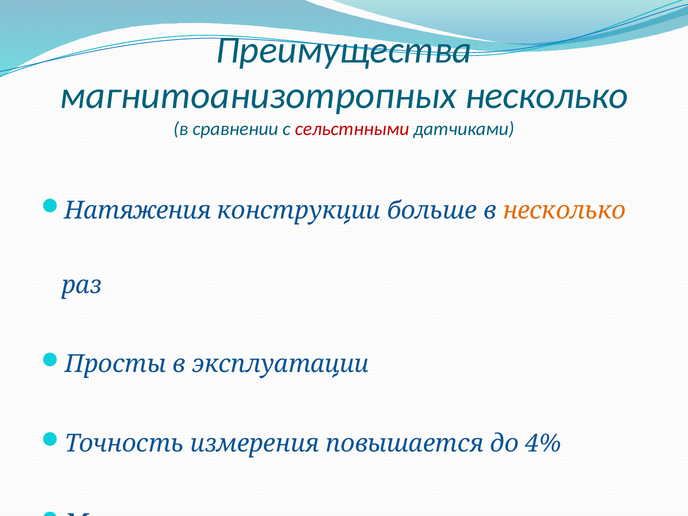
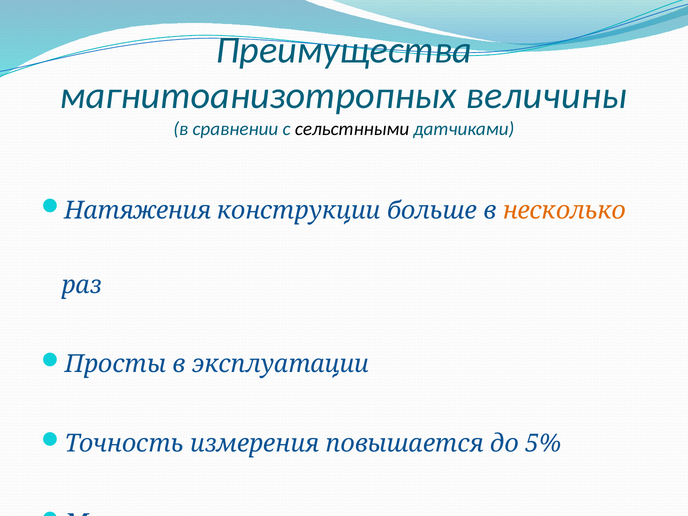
магнитоанизотропных несколько: несколько -> величины (546, 96)
сельстнными colour: red -> black (352, 129)
4%: 4% -> 5% (543, 444)
